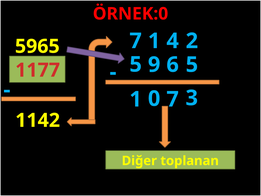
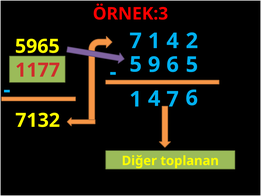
ÖRNEK:0: ÖRNEK:0 -> ÖRNEK:3 (130, 14)
0: 0 -> 4 (154, 99)
3: 3 -> 6 (192, 98)
1142: 1142 -> 7132 (38, 120)
